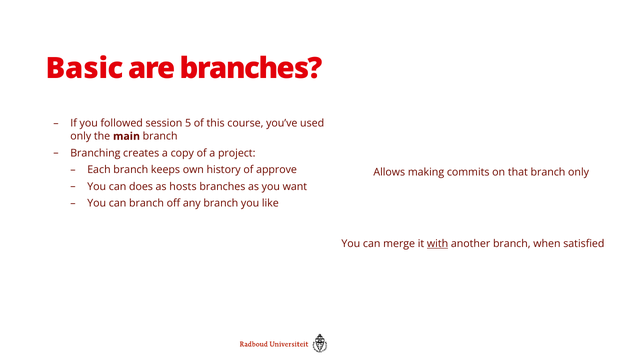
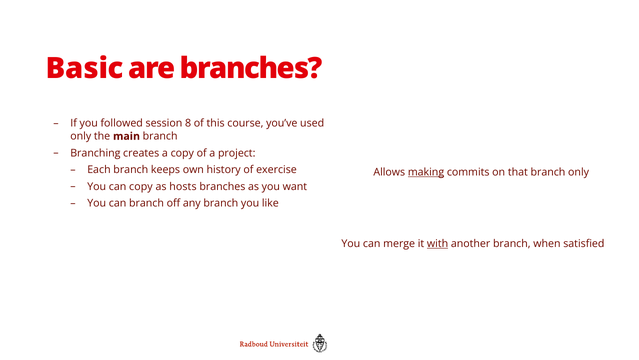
5: 5 -> 8 (188, 123)
approve: approve -> exercise (276, 170)
making underline: none -> present (426, 172)
can does: does -> copy (141, 186)
